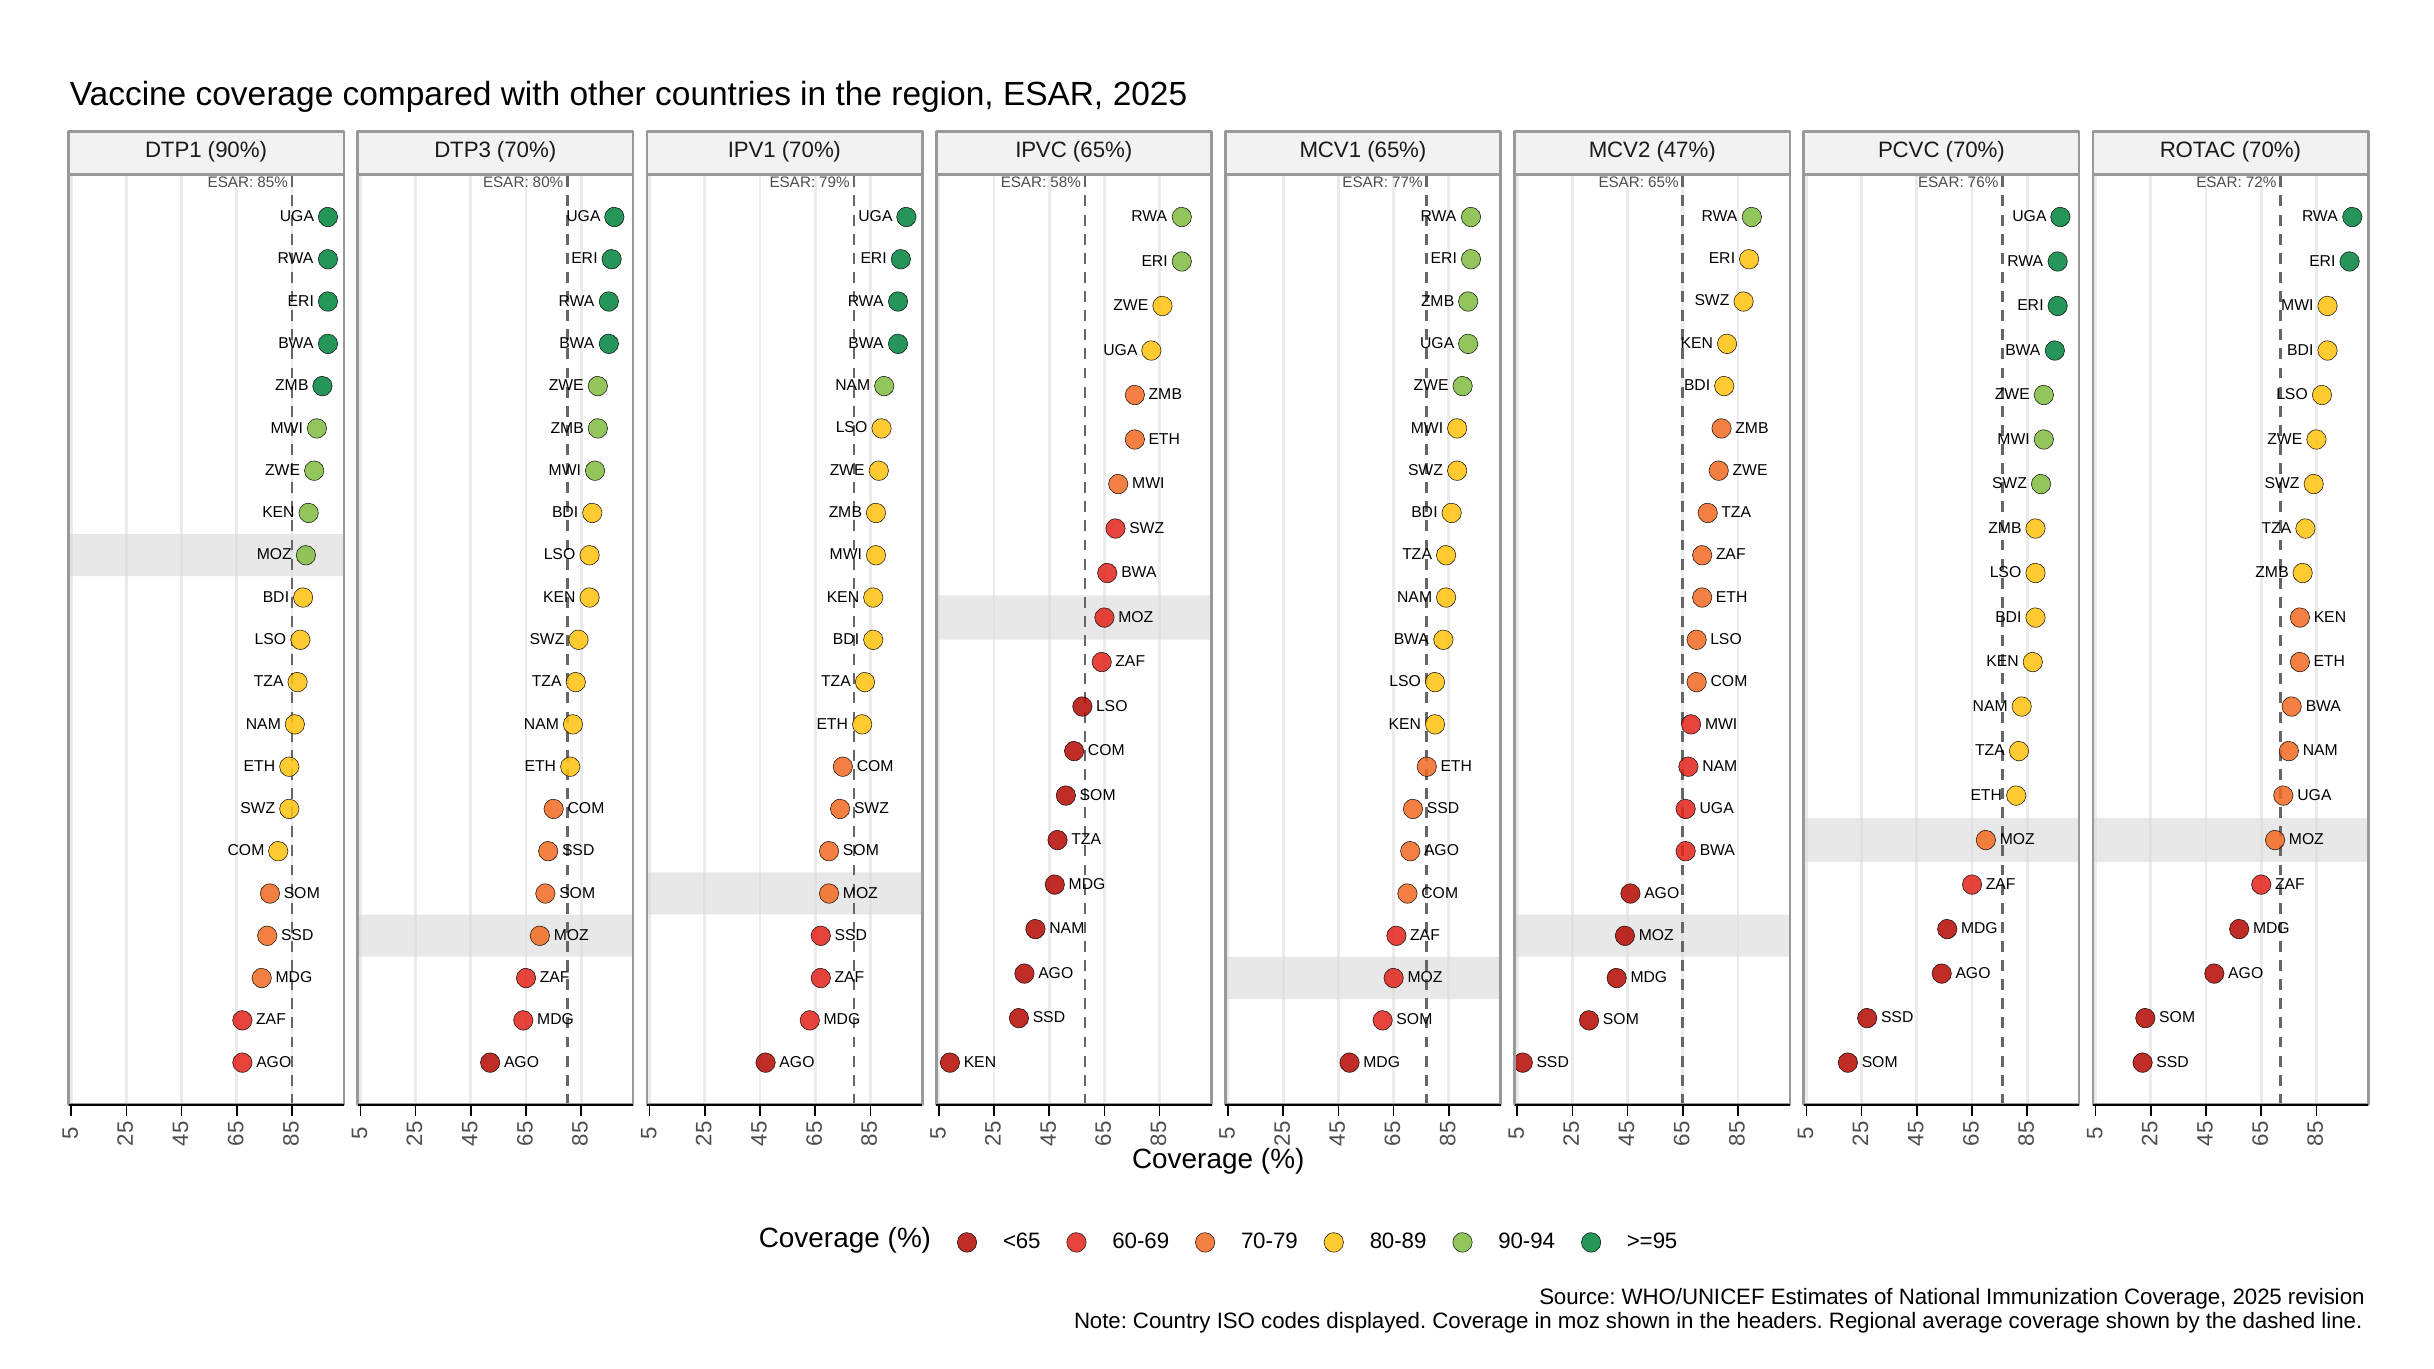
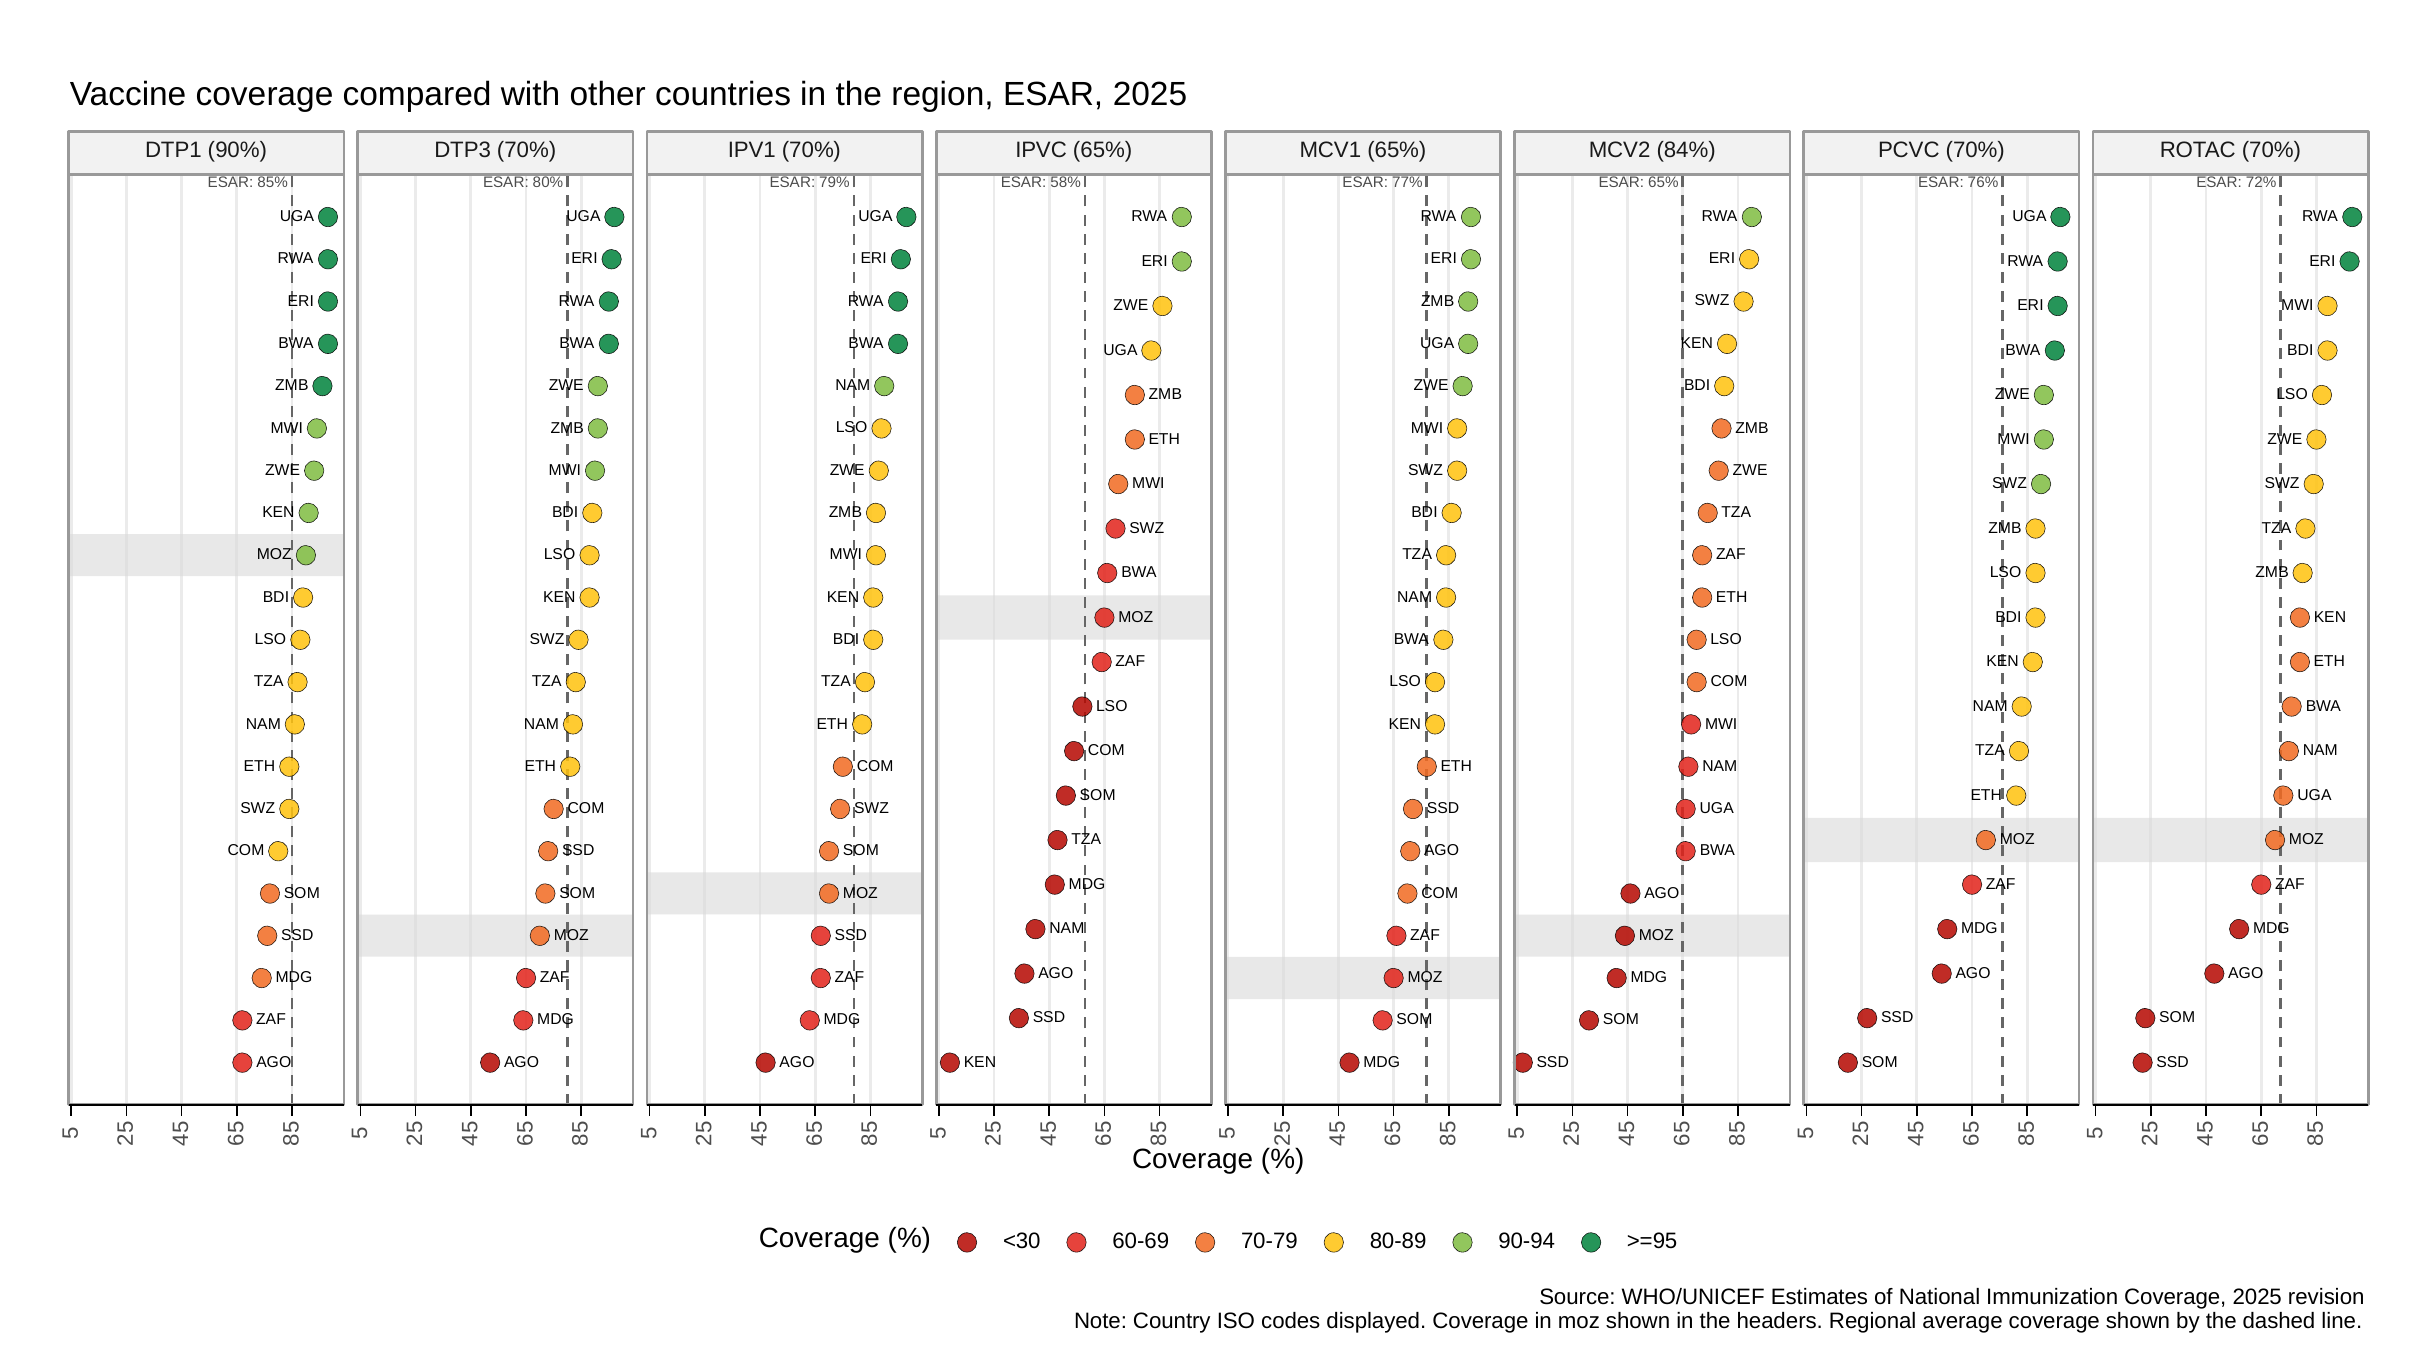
47%: 47% -> 84% (1686, 150)
<65: <65 -> <30 (1022, 1242)
